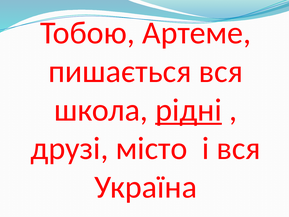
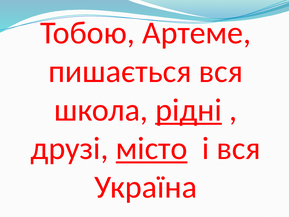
місто underline: none -> present (152, 148)
